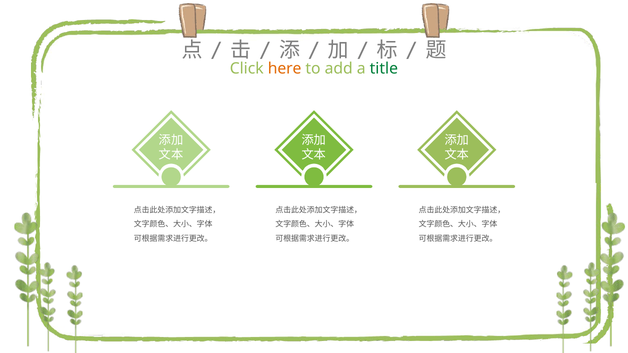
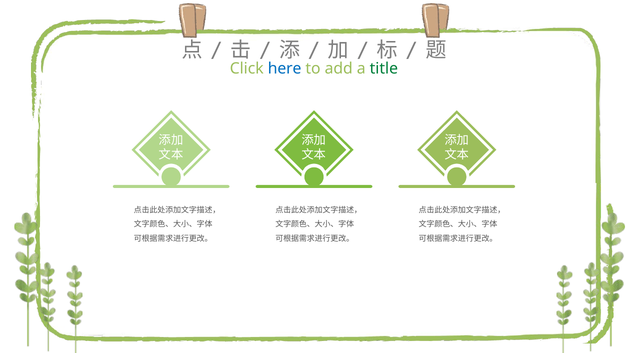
here colour: orange -> blue (285, 69)
